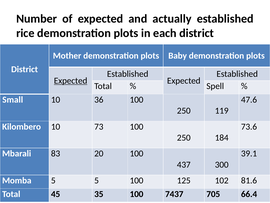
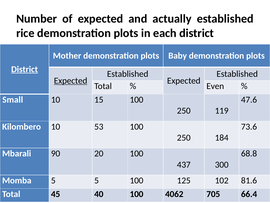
District underline: none -> present (25, 69)
Spell: Spell -> Even (215, 86)
36: 36 -> 15 (99, 99)
73: 73 -> 53 (99, 126)
83: 83 -> 90 (56, 153)
39.1: 39.1 -> 68.8 (249, 153)
35: 35 -> 40 (99, 194)
7437: 7437 -> 4062 (174, 194)
